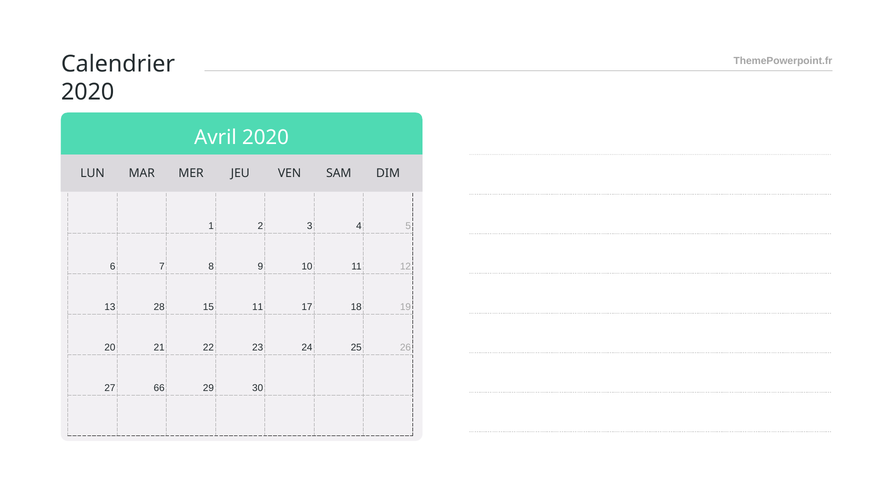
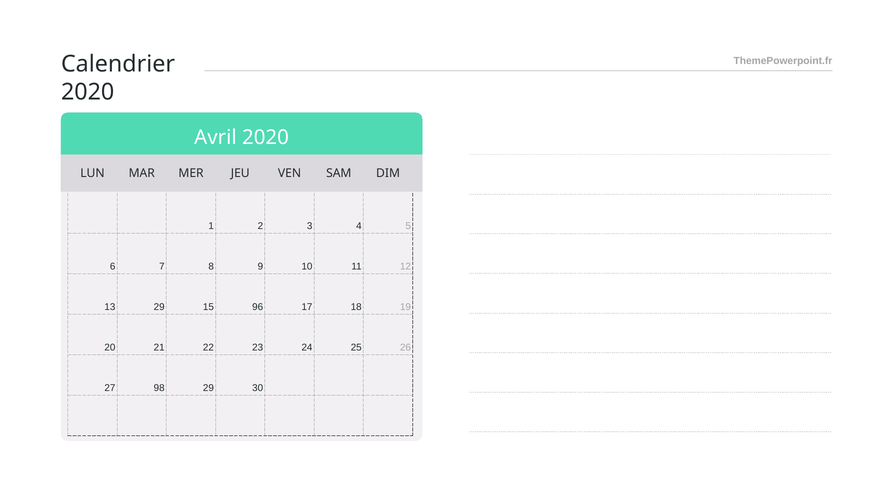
13 28: 28 -> 29 (159, 307)
15 11: 11 -> 96 (258, 307)
66: 66 -> 98 (159, 388)
